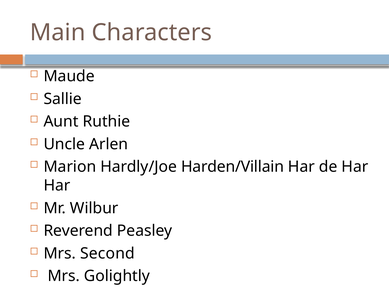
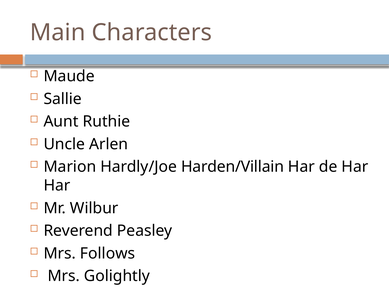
Second: Second -> Follows (108, 253)
